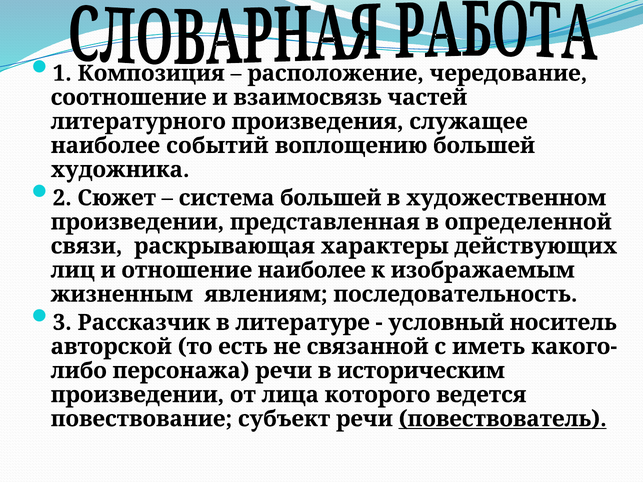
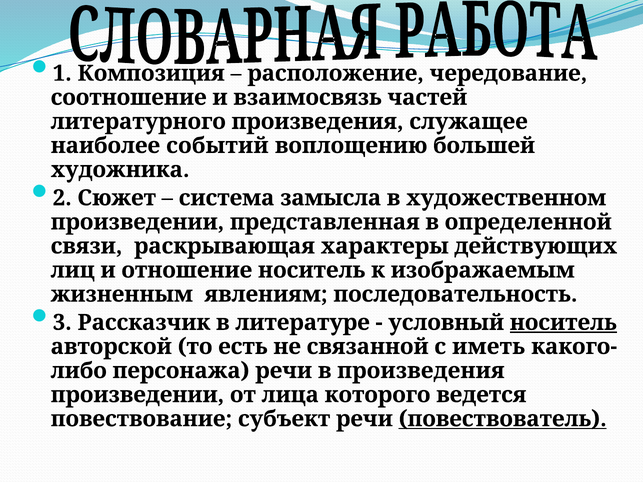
система большей: большей -> замысла (331, 198)
отношение наиболее: наиболее -> носитель (312, 270)
носитель underline: none -> present (563, 323)
в историческим: историческим -> произведения (421, 371)
